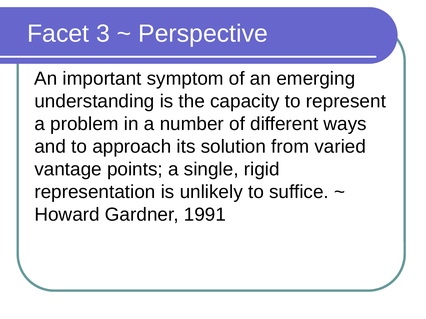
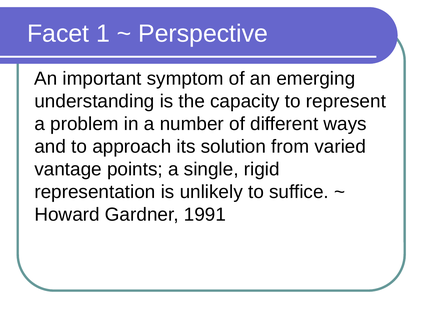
3: 3 -> 1 (103, 34)
